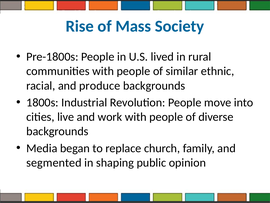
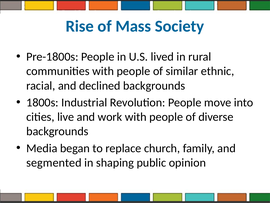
produce: produce -> declined (100, 85)
